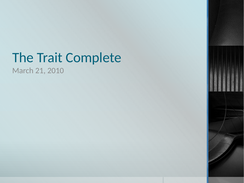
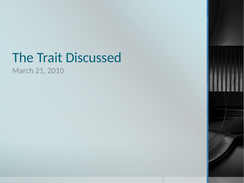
Complete: Complete -> Discussed (94, 58)
